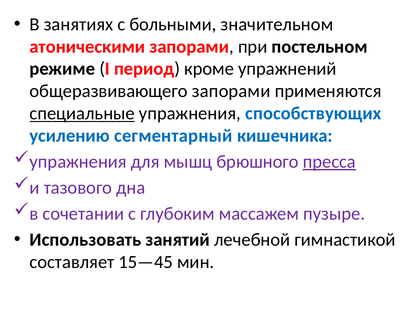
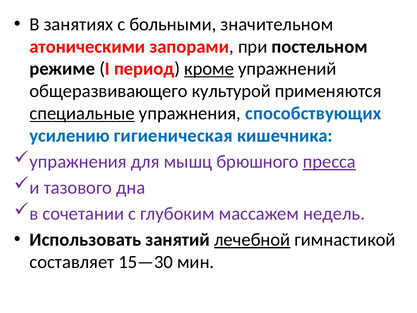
кроме underline: none -> present (209, 69)
общеразвивающего запорами: запорами -> культурой (231, 91)
сегментарный: сегментарный -> гигиеническая (173, 136)
пузыре: пузыре -> недель (334, 214)
лечебной underline: none -> present (252, 239)
15—45: 15—45 -> 15—30 (146, 262)
